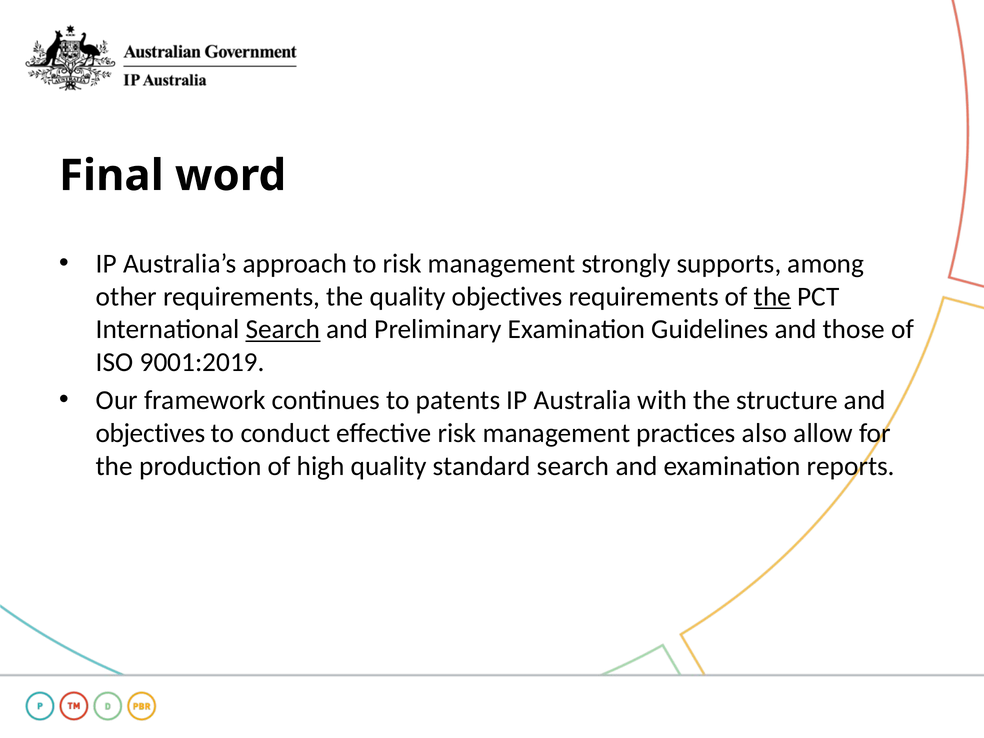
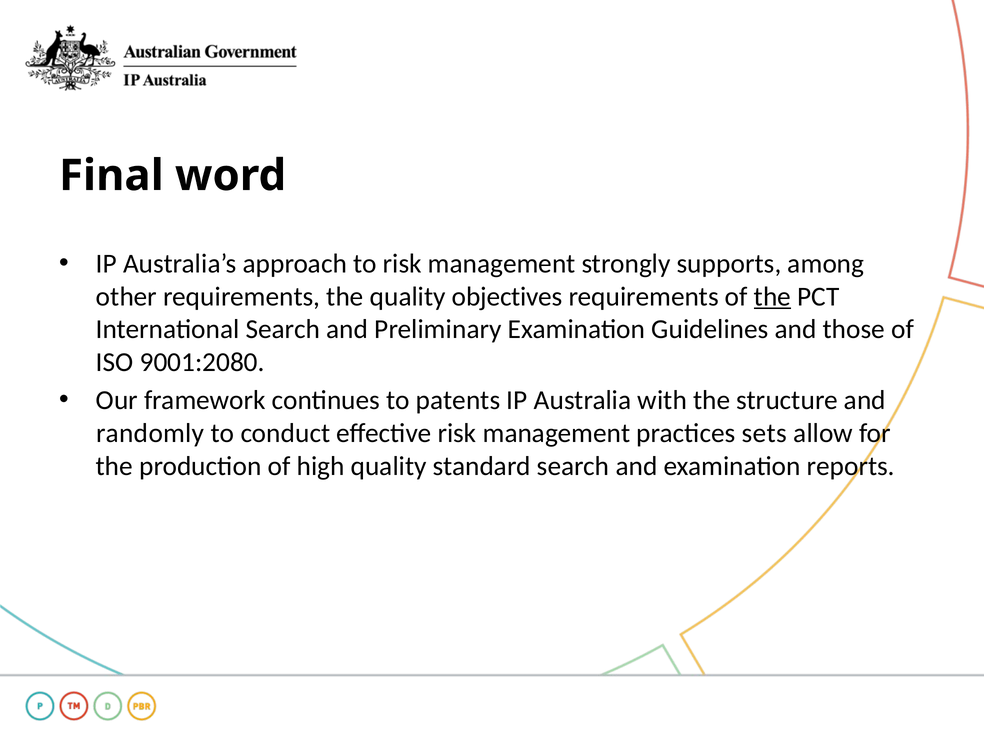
Search underline: present -> none (283, 329)
9001:2019: 9001:2019 -> 9001:2080 (202, 362)
objectives: objectives -> randomly (150, 433)
also: also -> sets (764, 433)
